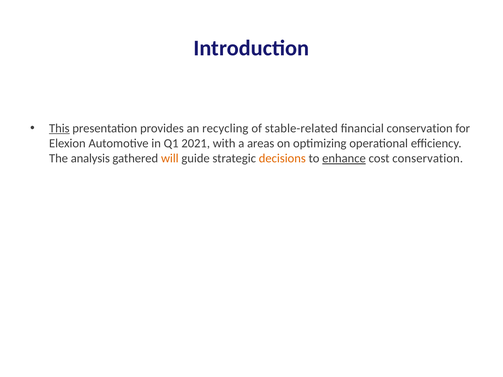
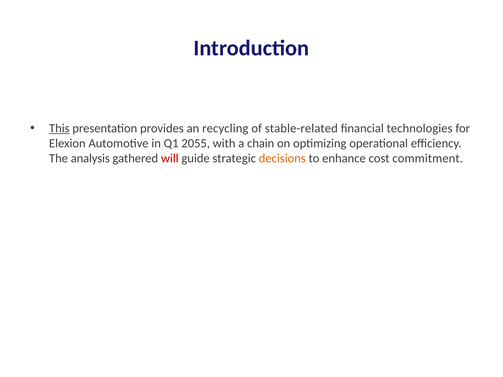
financial conservation: conservation -> technologies (420, 128)
2021: 2021 -> 2055 (196, 143)
areas: areas -> chain (261, 143)
will colour: orange -> red (170, 158)
enhance underline: present -> none (344, 158)
cost conservation: conservation -> commitment (428, 158)
